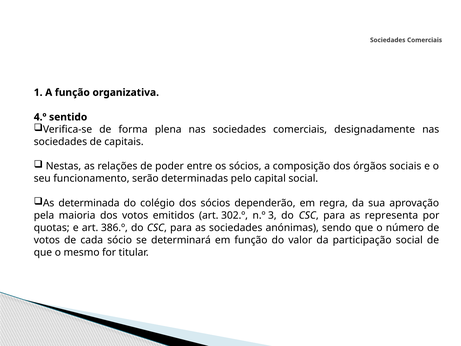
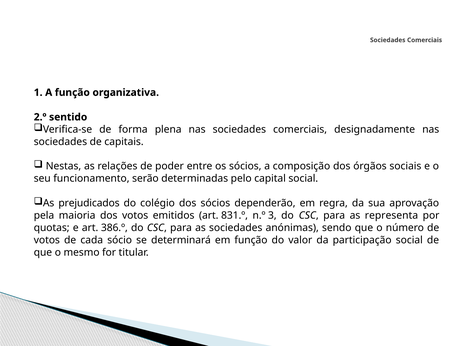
4.º: 4.º -> 2.º (40, 117)
determinada: determinada -> prejudicados (89, 203)
302.º: 302.º -> 831.º (235, 215)
